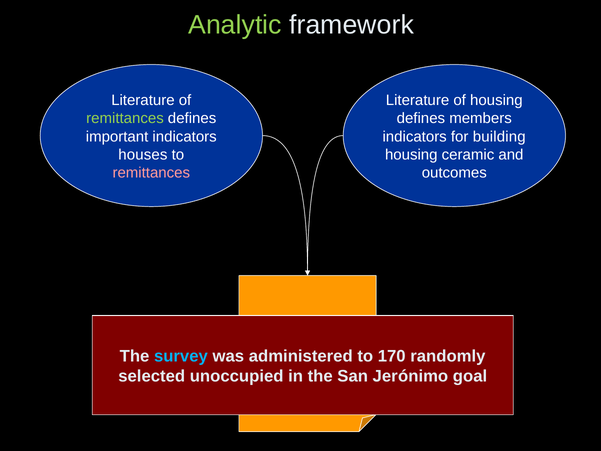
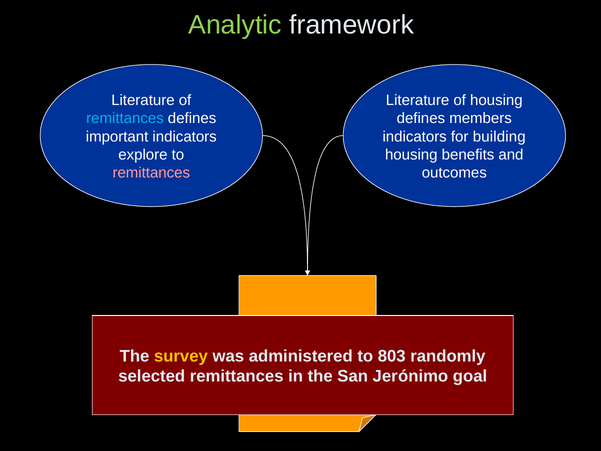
remittances colour: light green -> light blue (125, 118)
houses: houses -> explore (143, 155)
ceramic: ceramic -> benefits (468, 155)
survey colour: light blue -> yellow (181, 356)
170: 170 -> 803 (392, 356)
selected unoccupied: unoccupied -> remittances (237, 376)
